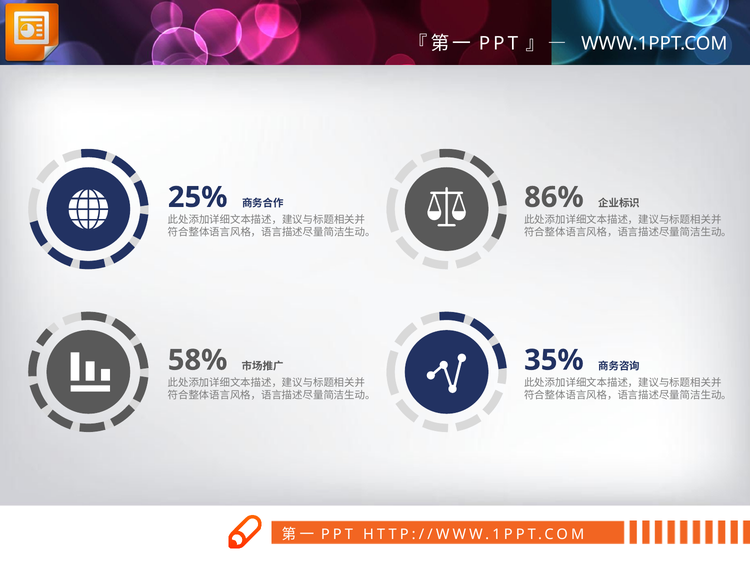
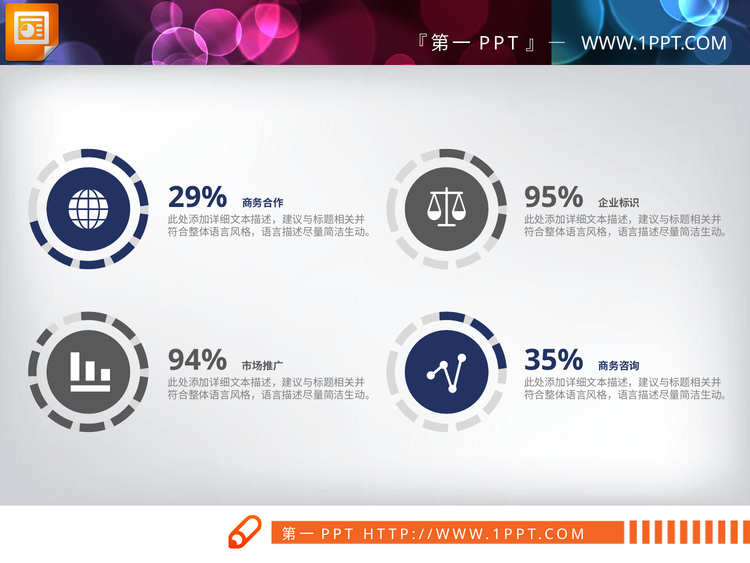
25%: 25% -> 29% (198, 197)
86%: 86% -> 95% (554, 197)
58%: 58% -> 94% (198, 360)
